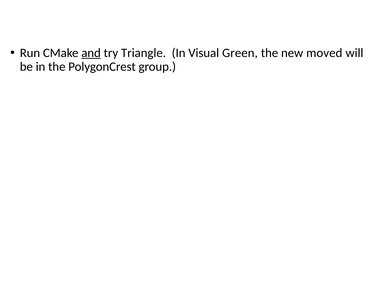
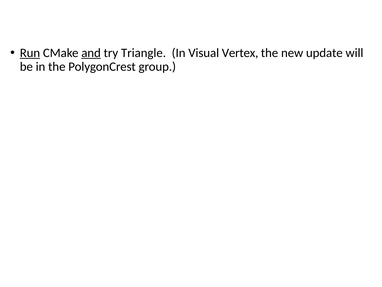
Run underline: none -> present (30, 53)
Green: Green -> Vertex (240, 53)
moved: moved -> update (324, 53)
